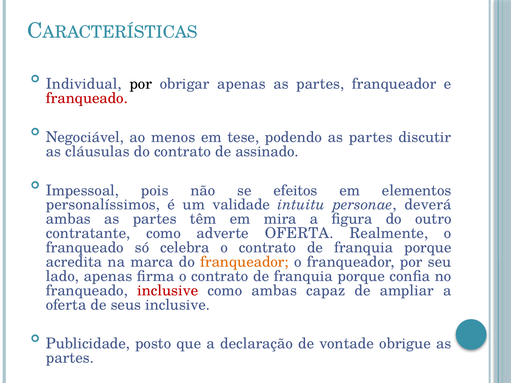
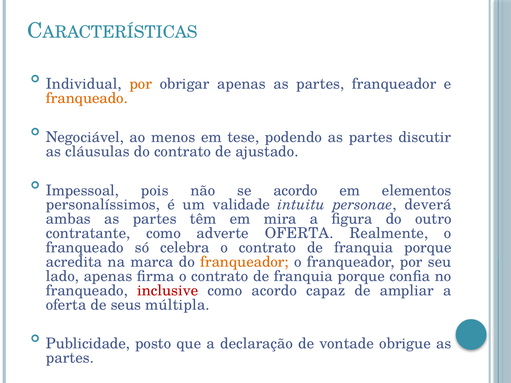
por colour: black -> orange (141, 84)
franqueado colour: red -> orange (87, 98)
assinado: assinado -> ajustado (267, 152)
se efeitos: efeitos -> acordo (296, 191)
como ambas: ambas -> acordo (274, 291)
seus inclusive: inclusive -> múltipla (177, 305)
